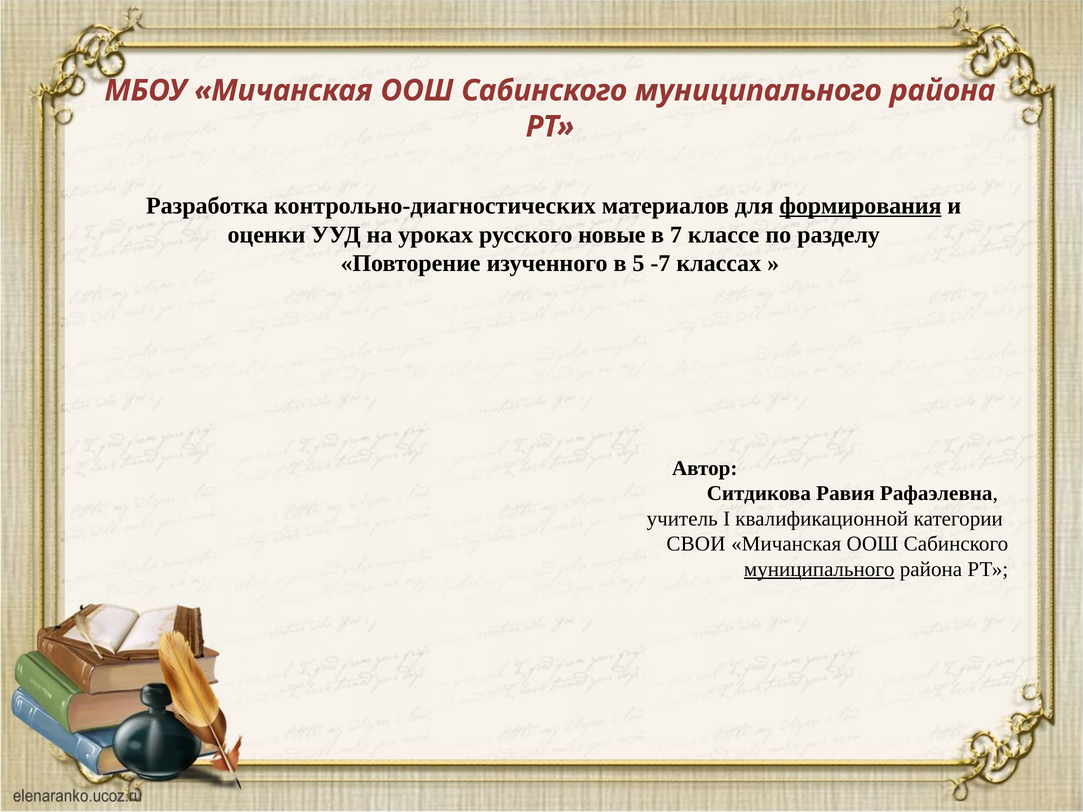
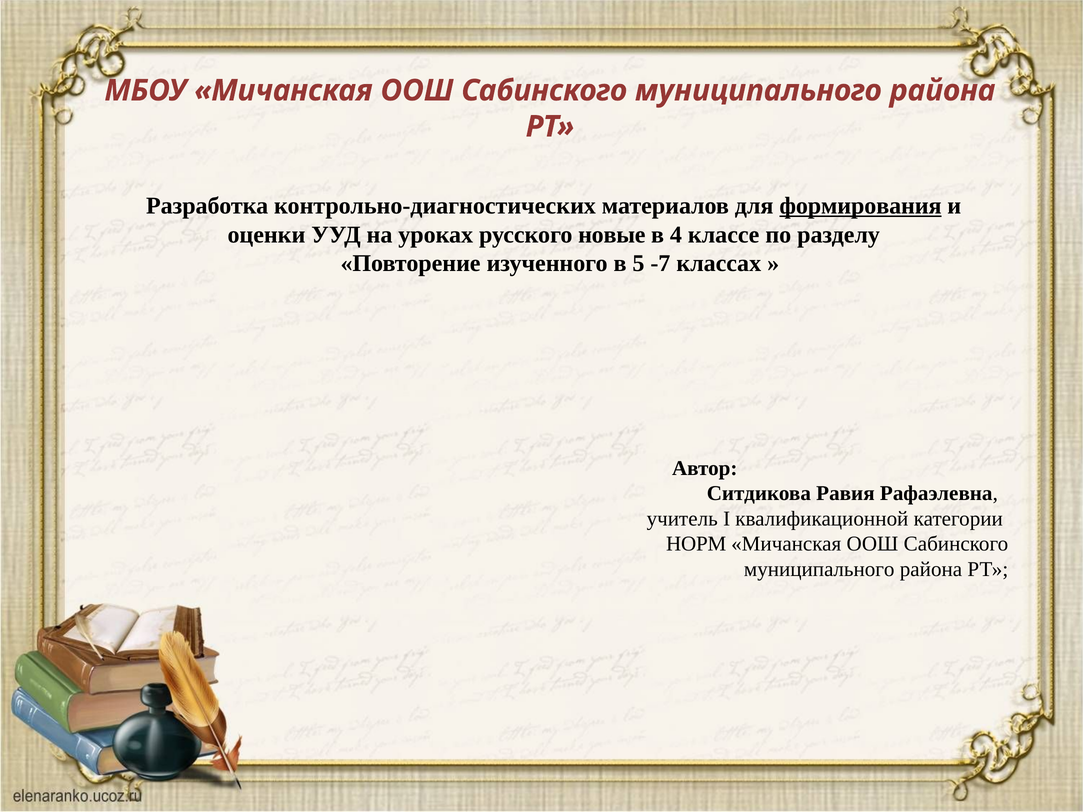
7: 7 -> 4 (676, 235)
СВОИ: СВОИ -> НОРМ (696, 544)
муниципального underline: present -> none (819, 569)
